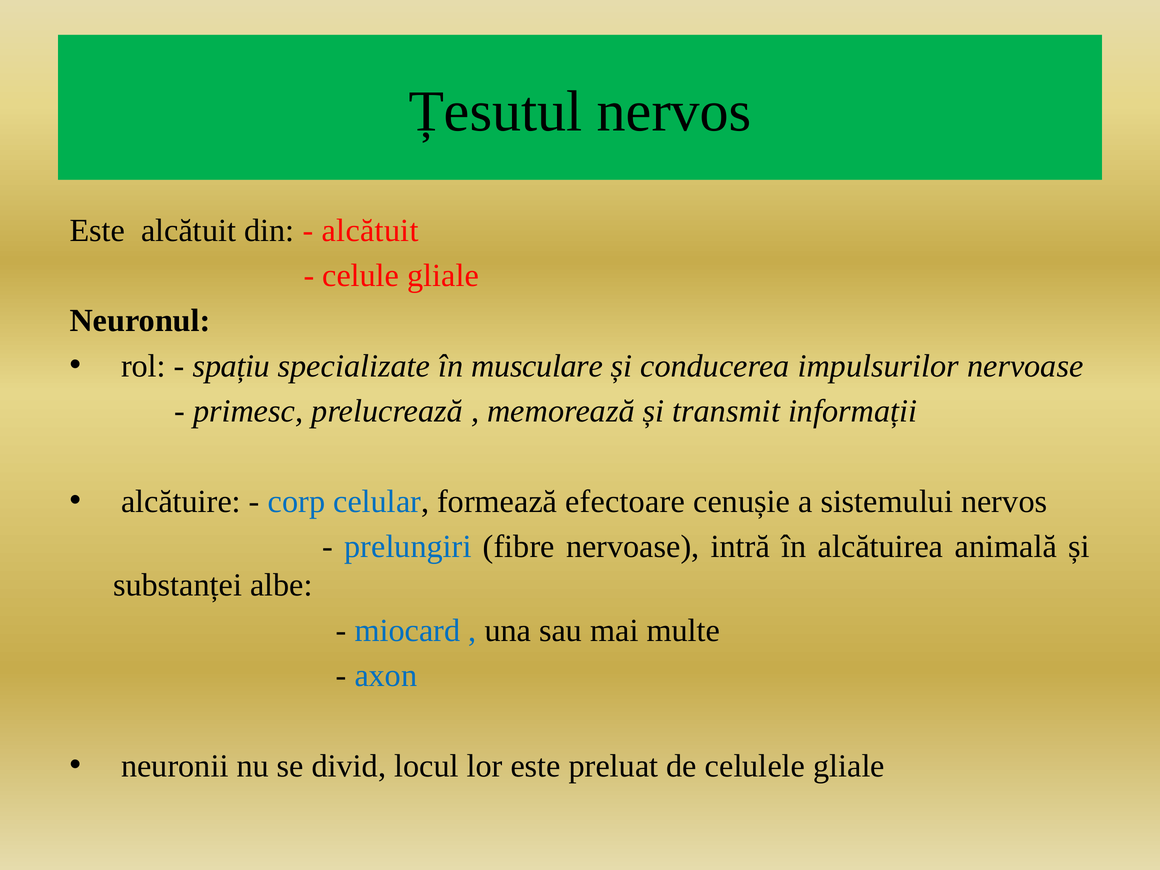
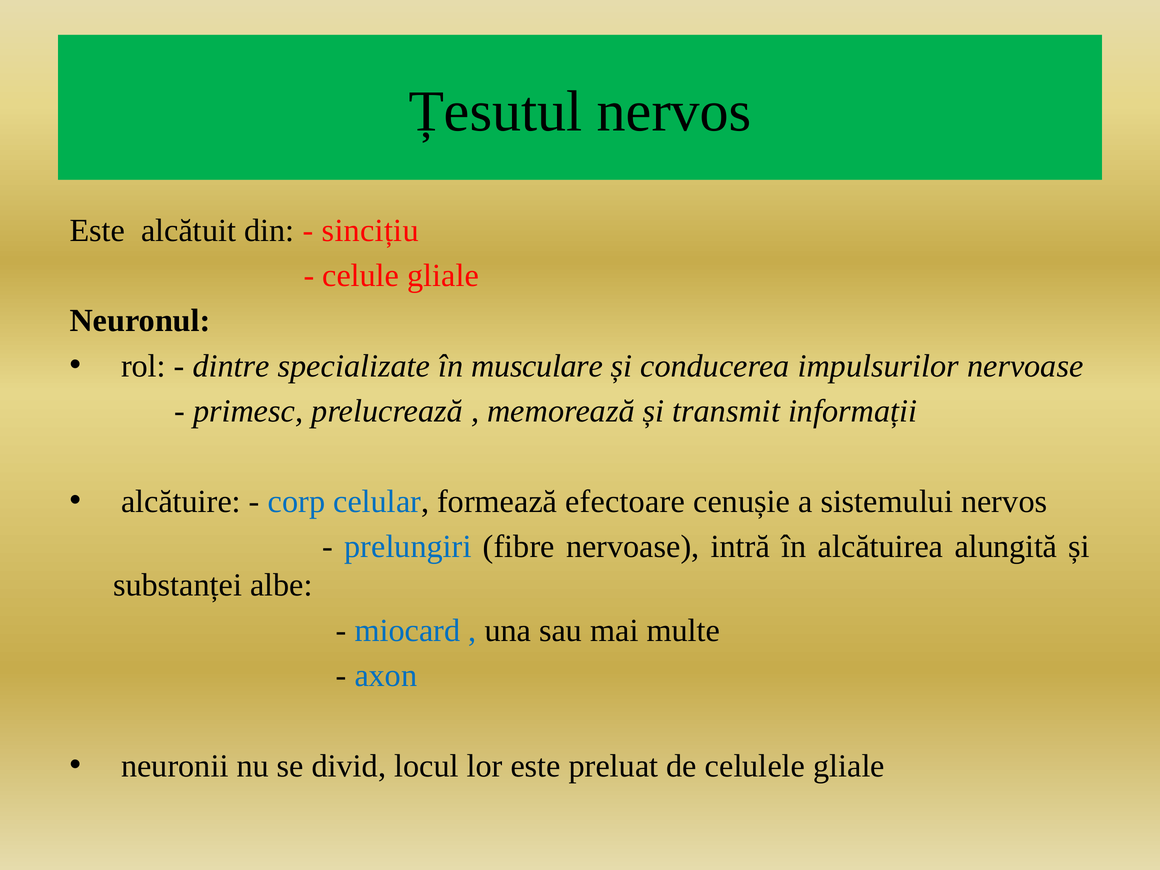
alcătuit: alcătuit -> sincițiu (370, 230)
spațiu: spațiu -> dintre (231, 366)
animală: animală -> alungită (1006, 547)
